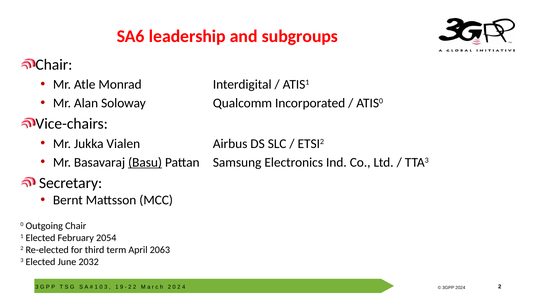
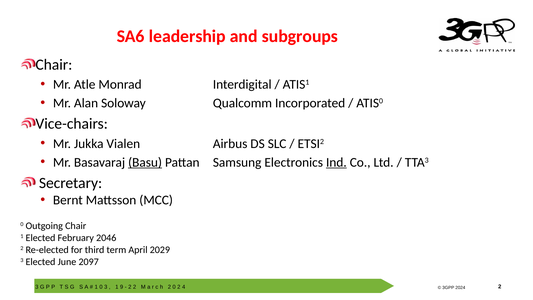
Ind underline: none -> present (336, 162)
2054: 2054 -> 2046 (106, 238)
2063: 2063 -> 2029 (160, 250)
2032: 2032 -> 2097 (89, 262)
